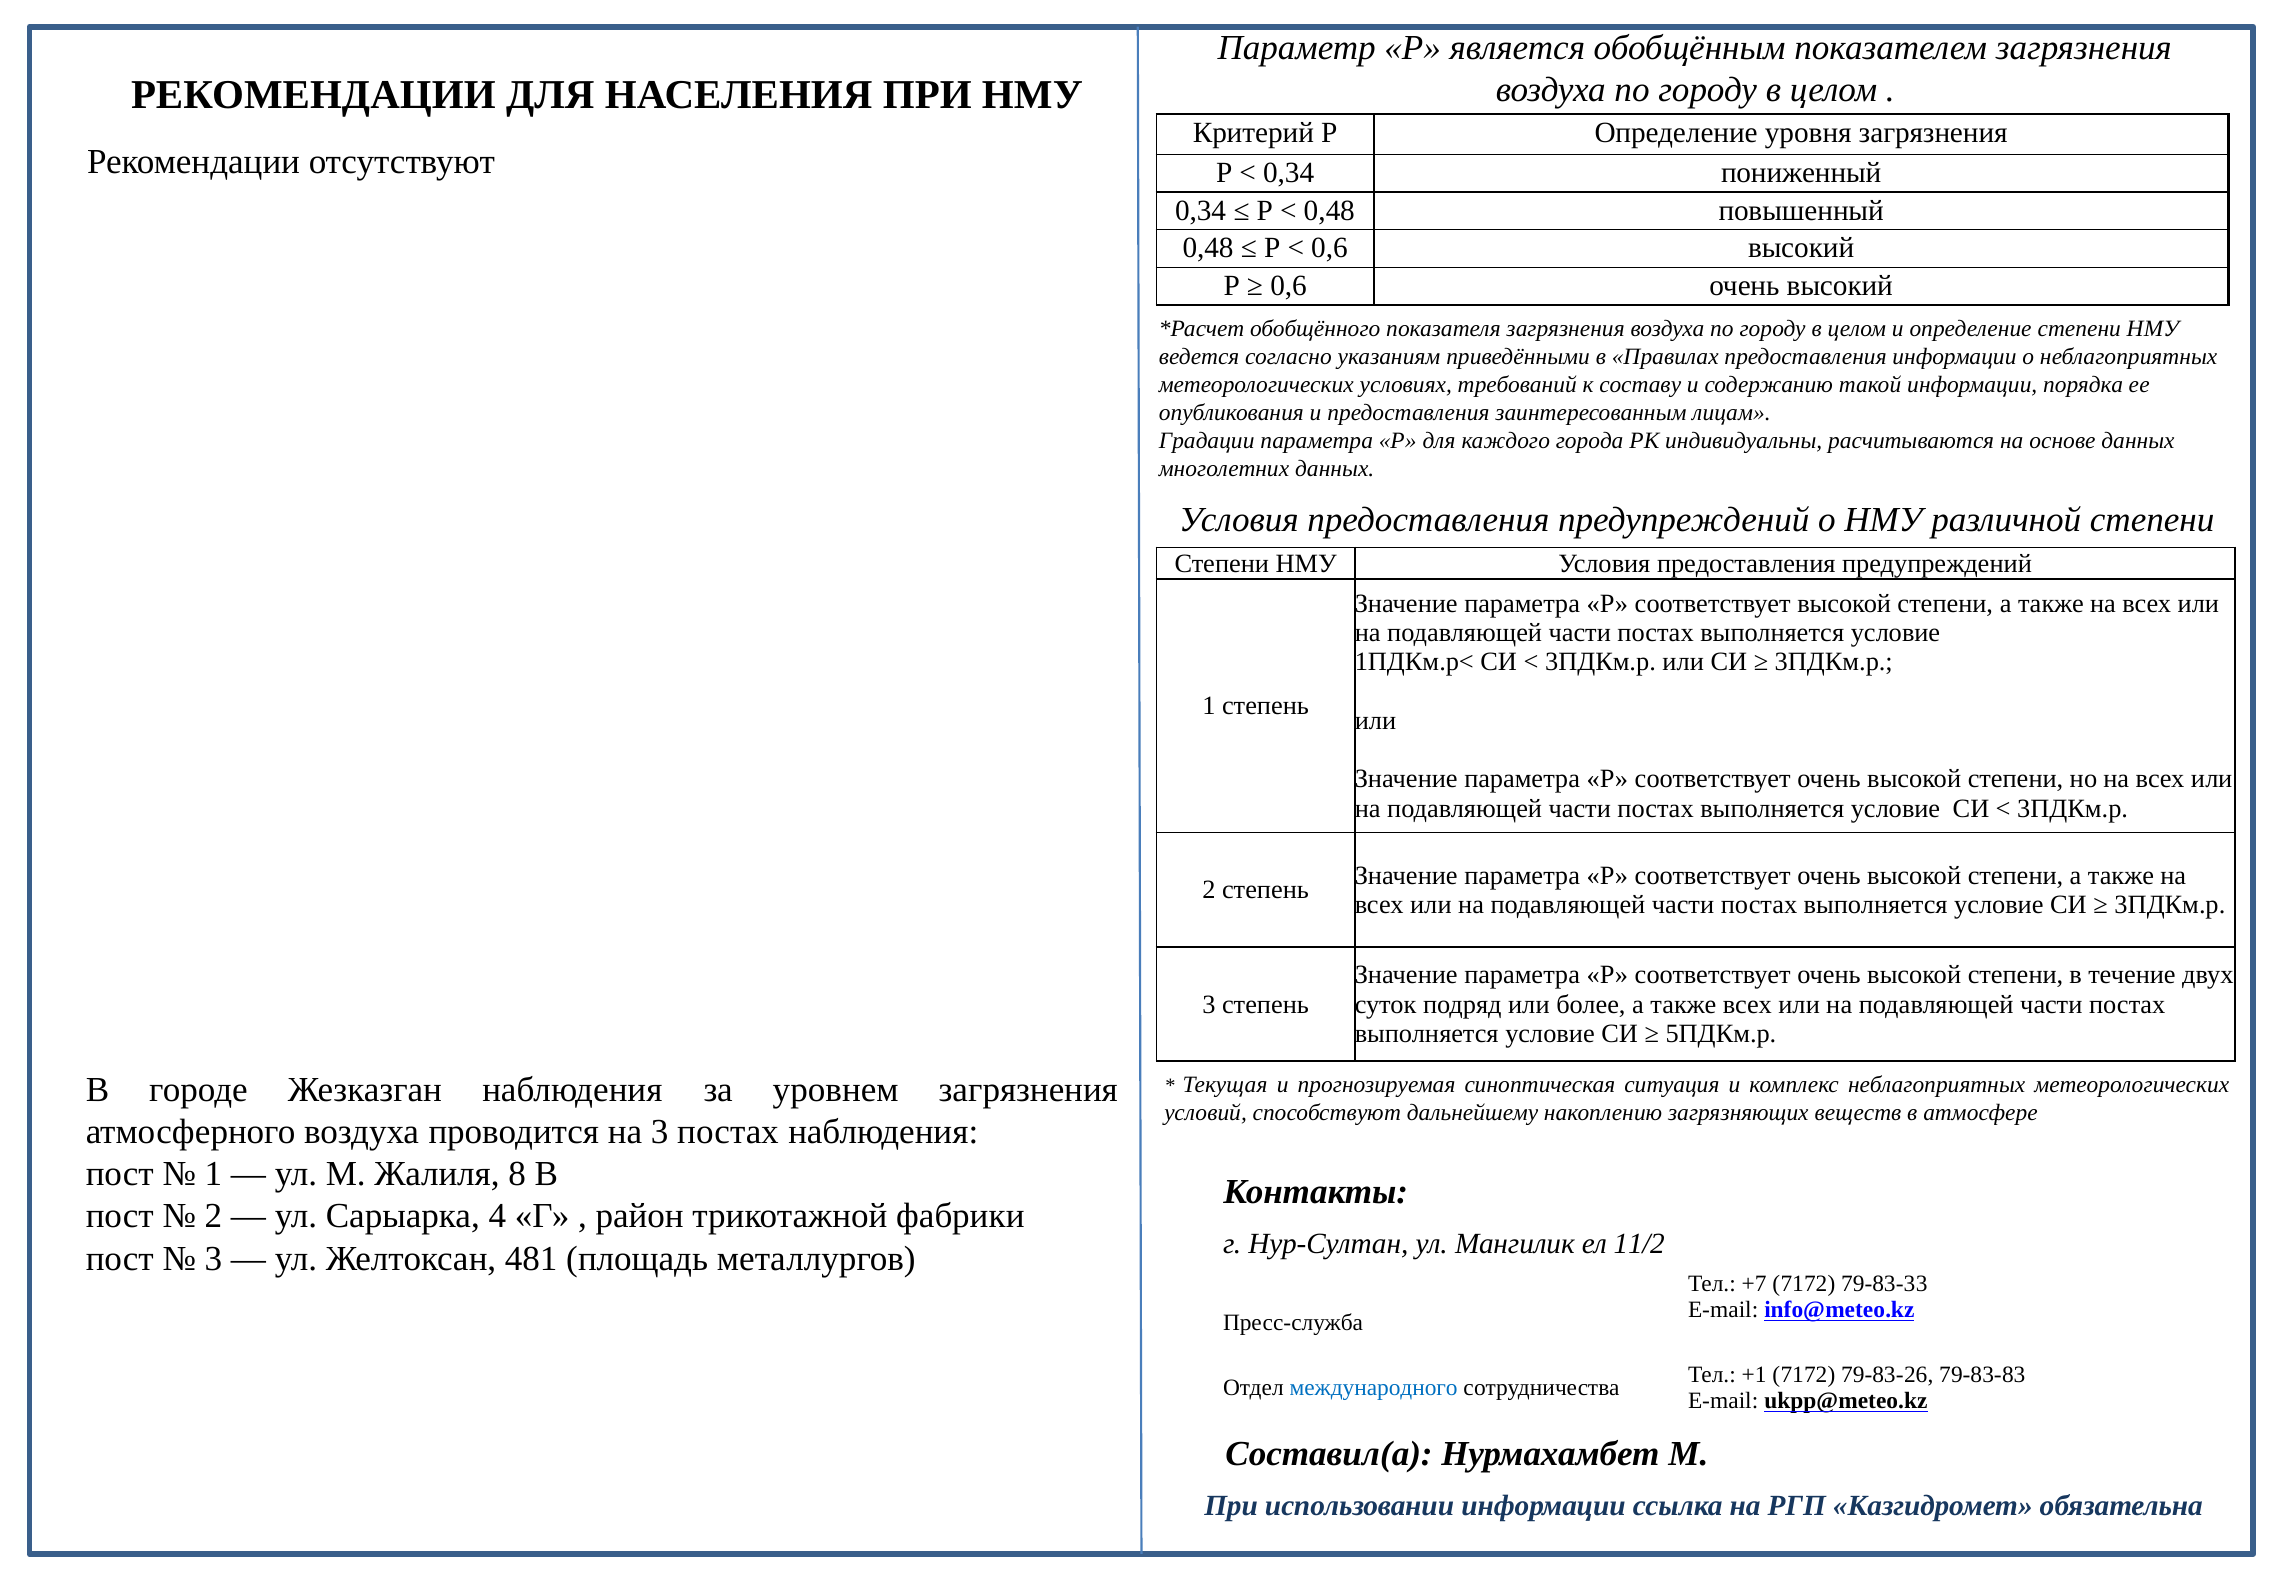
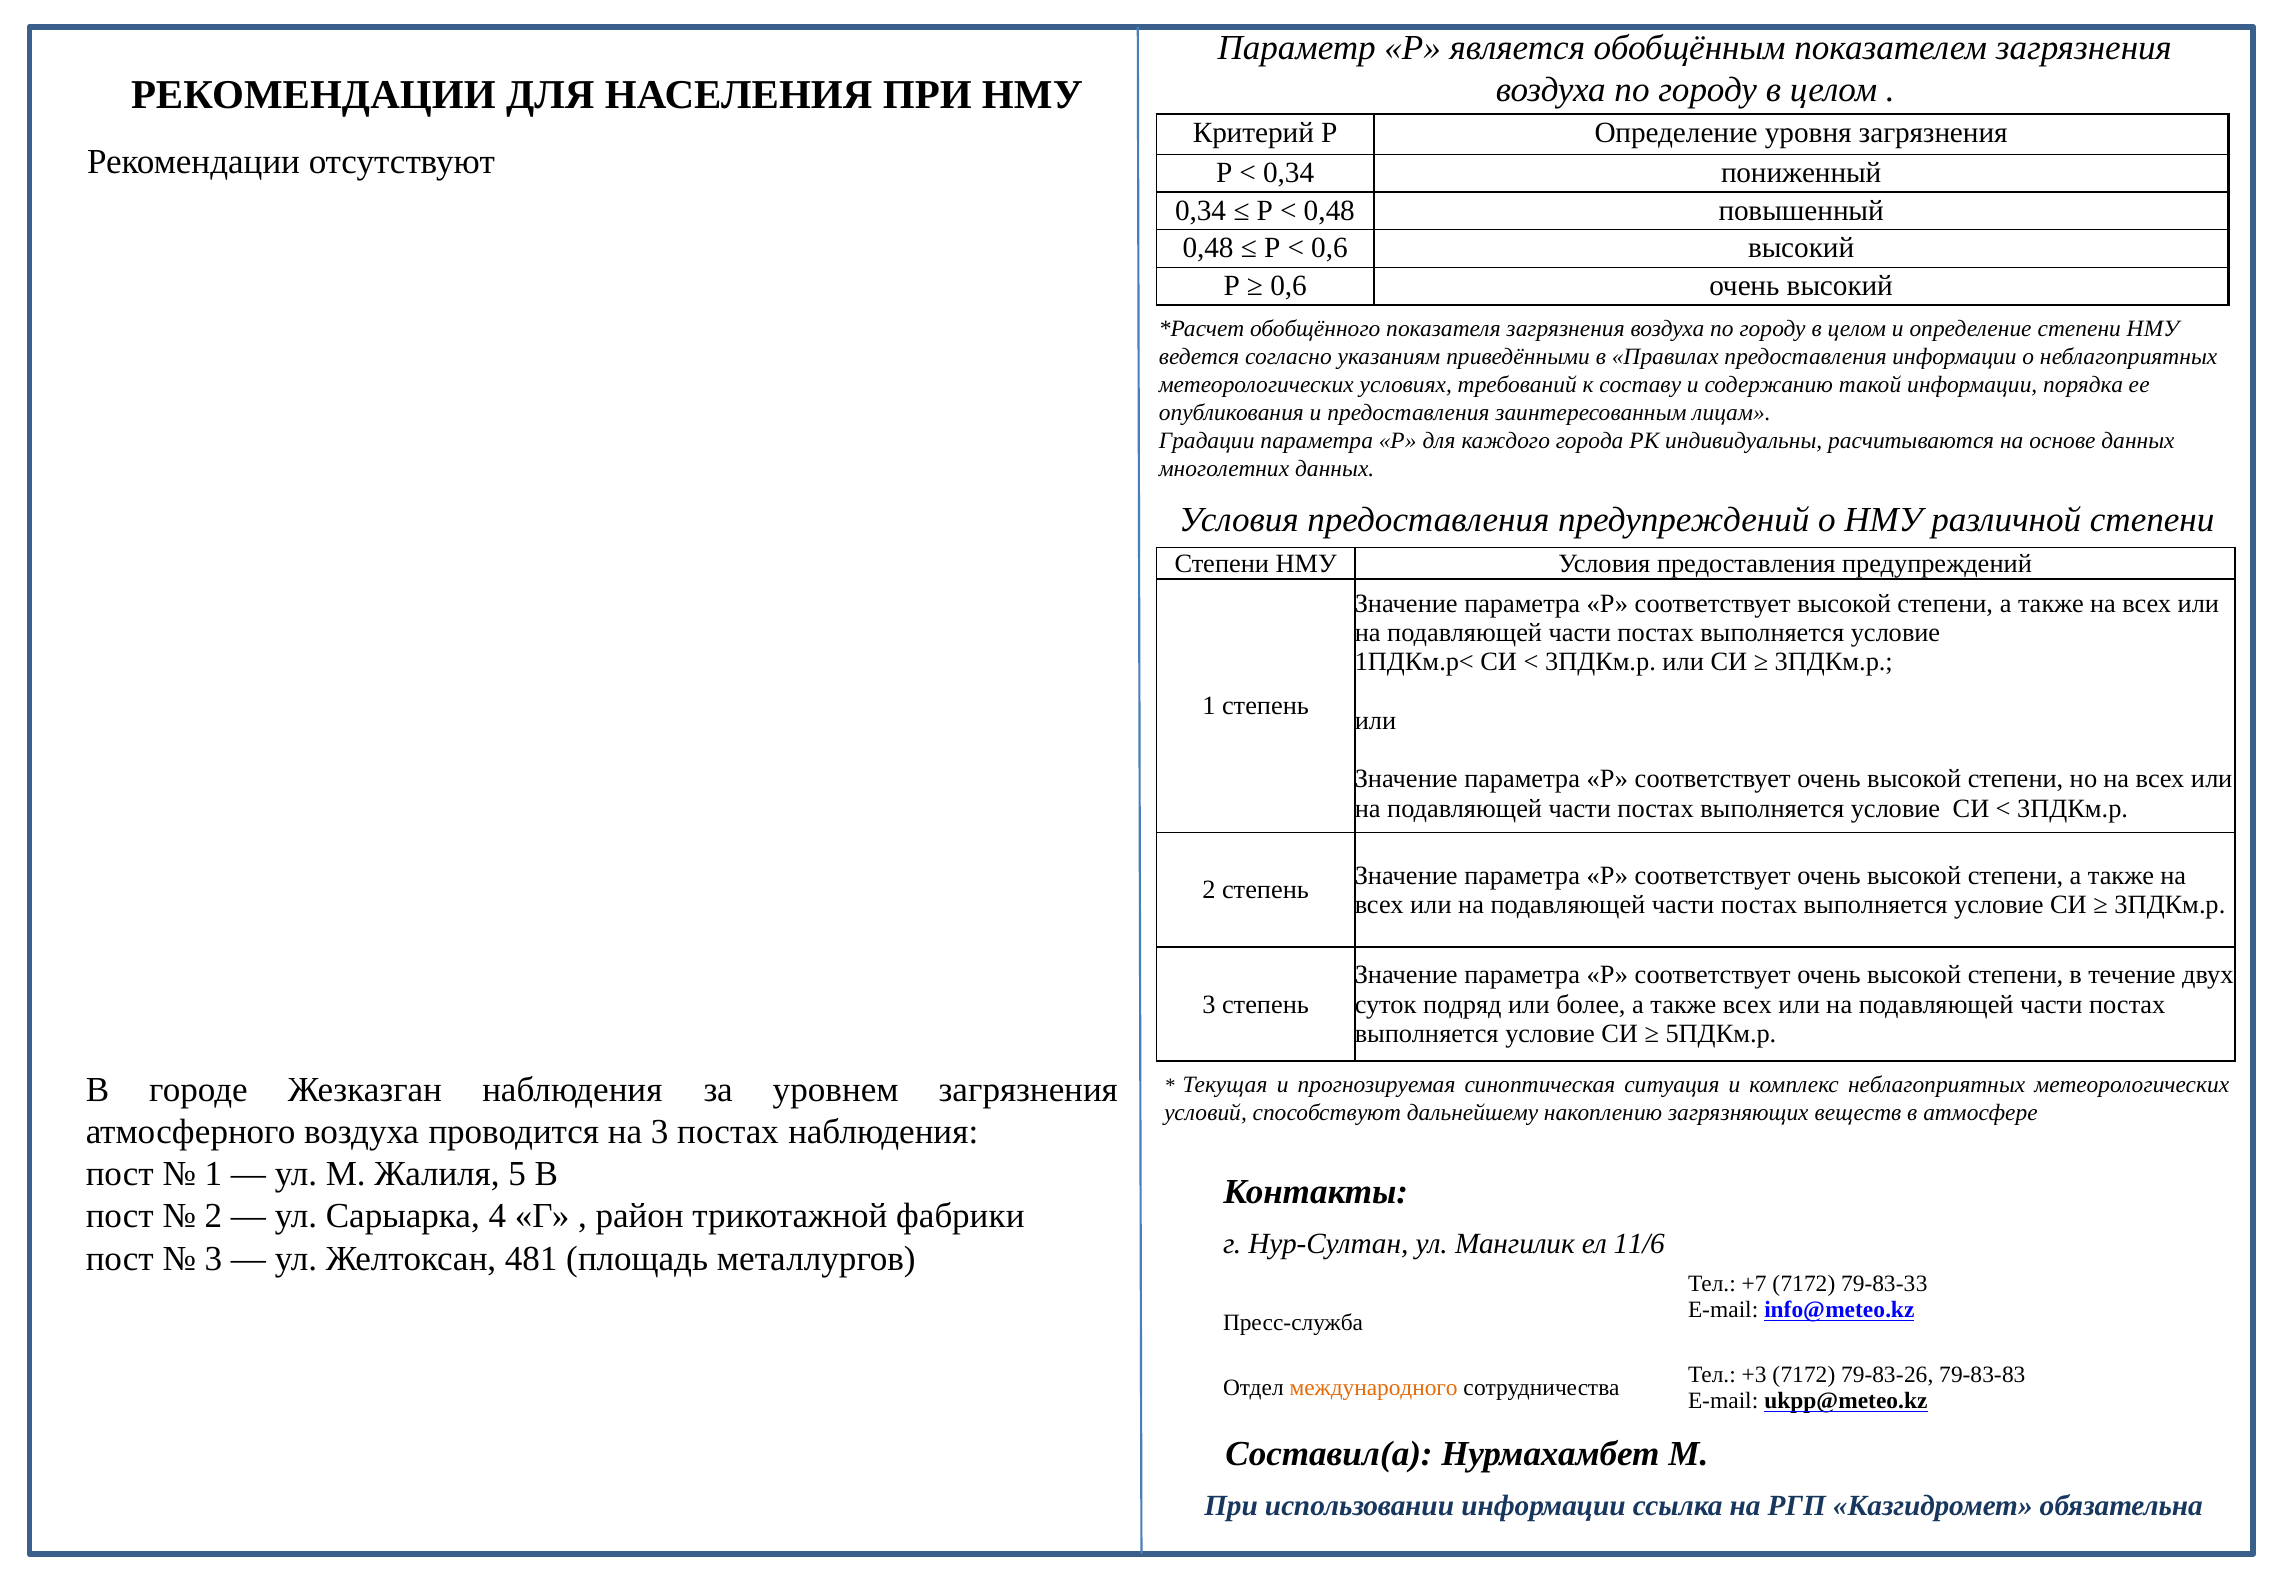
8: 8 -> 5 (517, 1174)
11/2: 11/2 -> 11/6 (1639, 1244)
+1: +1 -> +3 (1754, 1375)
международного colour: blue -> orange (1374, 1388)
